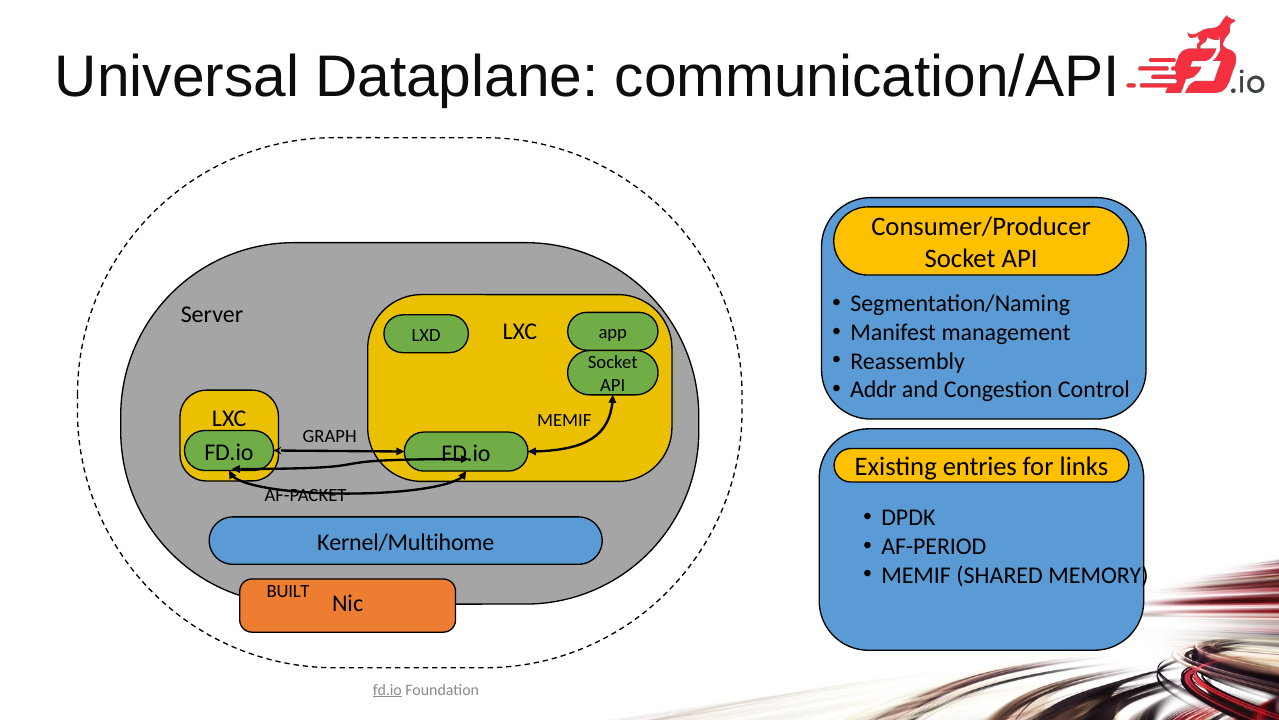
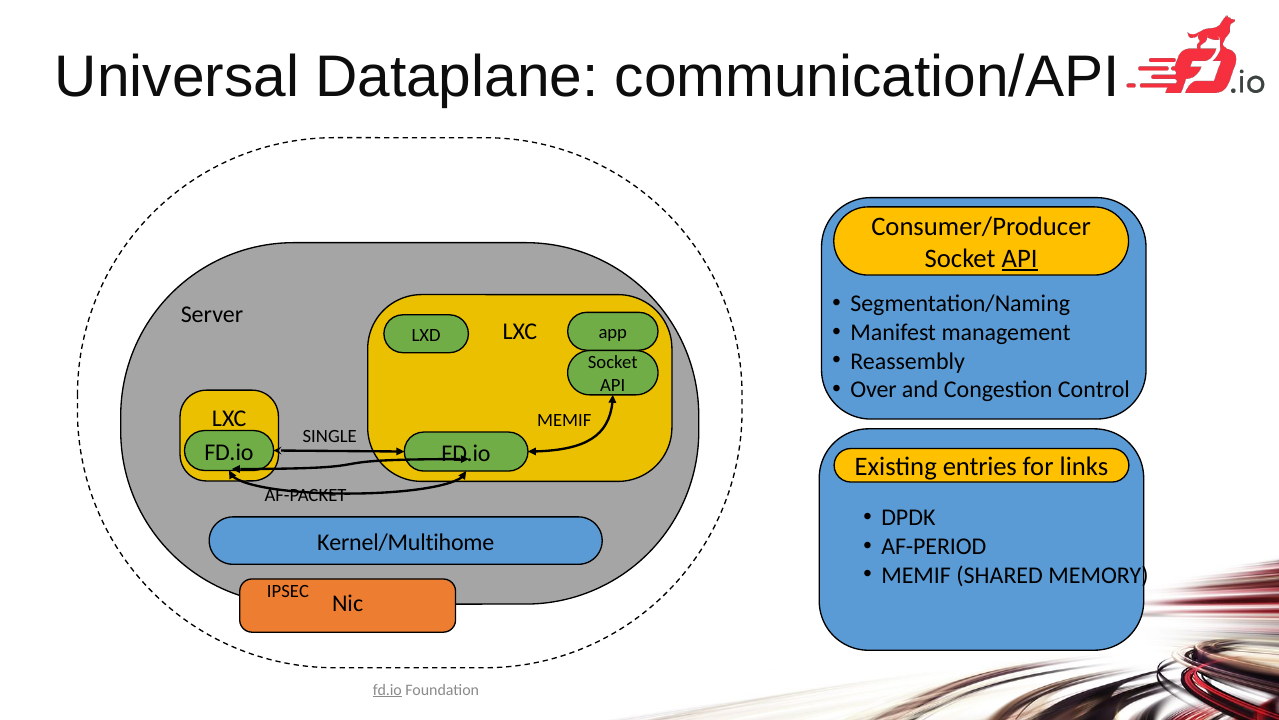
API underline: none -> present (1020, 259)
Addr: Addr -> Over (873, 390)
GRAPH: GRAPH -> SINGLE (330, 436)
BUILT: BUILT -> IPSEC (288, 591)
